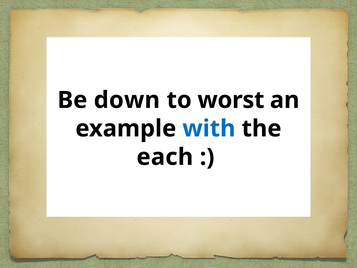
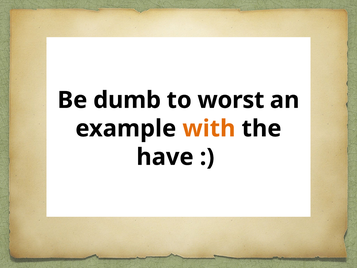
down: down -> dumb (127, 100)
with colour: blue -> orange (209, 128)
each: each -> have (165, 157)
